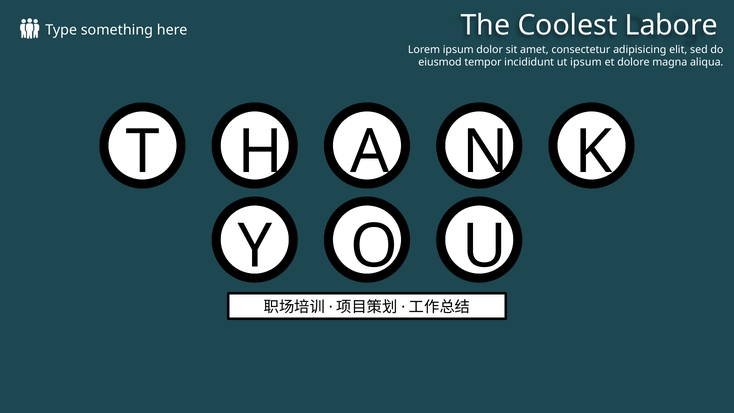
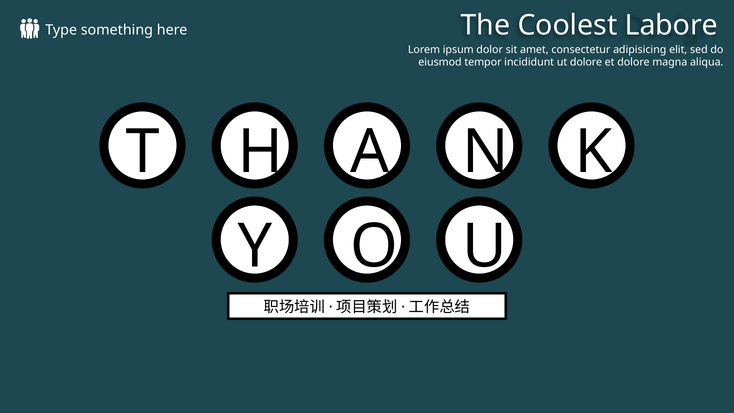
ut ipsum: ipsum -> dolore (586, 62)
